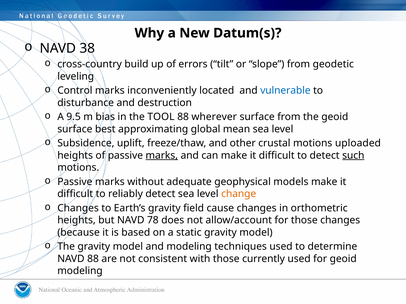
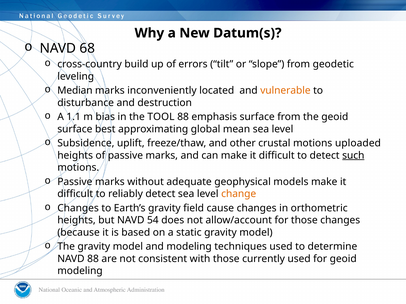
38: 38 -> 68 (87, 48)
Control: Control -> Median (75, 91)
vulnerable colour: blue -> orange (285, 91)
9.5: 9.5 -> 1.1 (74, 117)
wherever: wherever -> emphasis (214, 117)
marks underline: present -> none (162, 156)
78: 78 -> 54 (153, 221)
